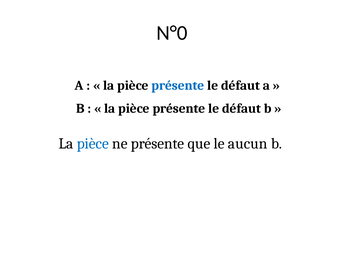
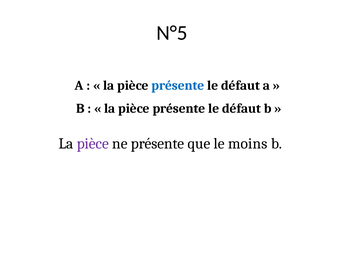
N°0: N°0 -> N°5 (172, 33)
pièce colour: blue -> purple (93, 144)
aucun: aucun -> moins (248, 144)
